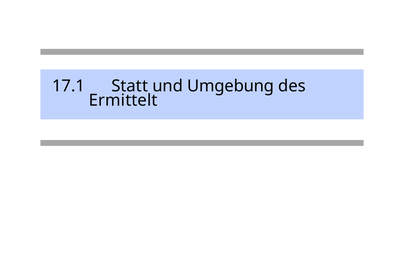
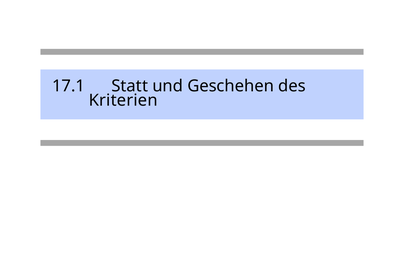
Umgebung: Umgebung -> Geschehen (231, 86)
Ermittelt: Ermittelt -> Kriterien (123, 100)
